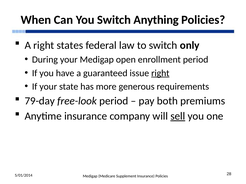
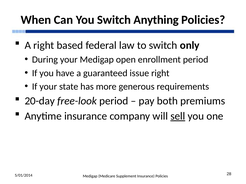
states: states -> based (70, 45)
right underline: present -> none (160, 73)
79-day: 79-day -> 20-day (40, 101)
